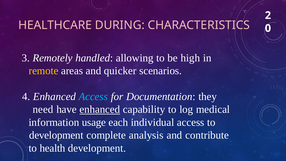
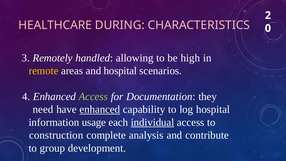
and quicker: quicker -> hospital (120, 71)
Access colour: light blue -> light green (93, 96)
log medical: medical -> hospital (213, 109)
individual underline: none -> present (153, 122)
development: development -> construction (56, 135)
health: health -> group (52, 148)
